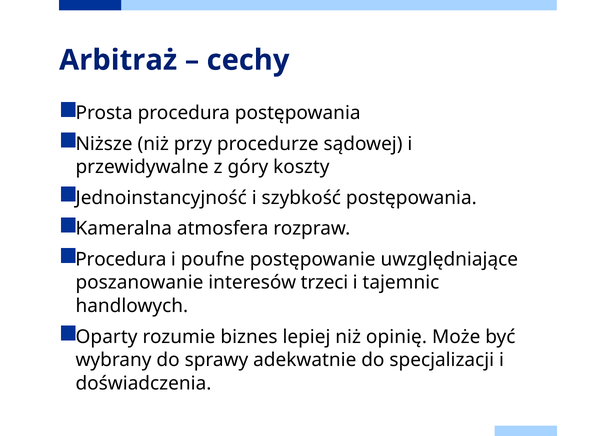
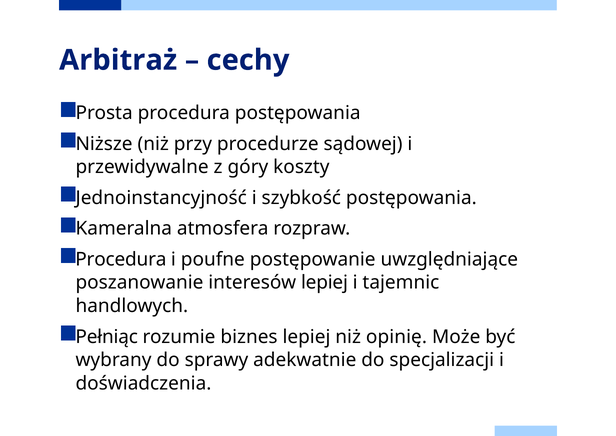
interesów trzeci: trzeci -> lepiej (324, 282)
Oparty: Oparty -> Pełniąc (107, 336)
